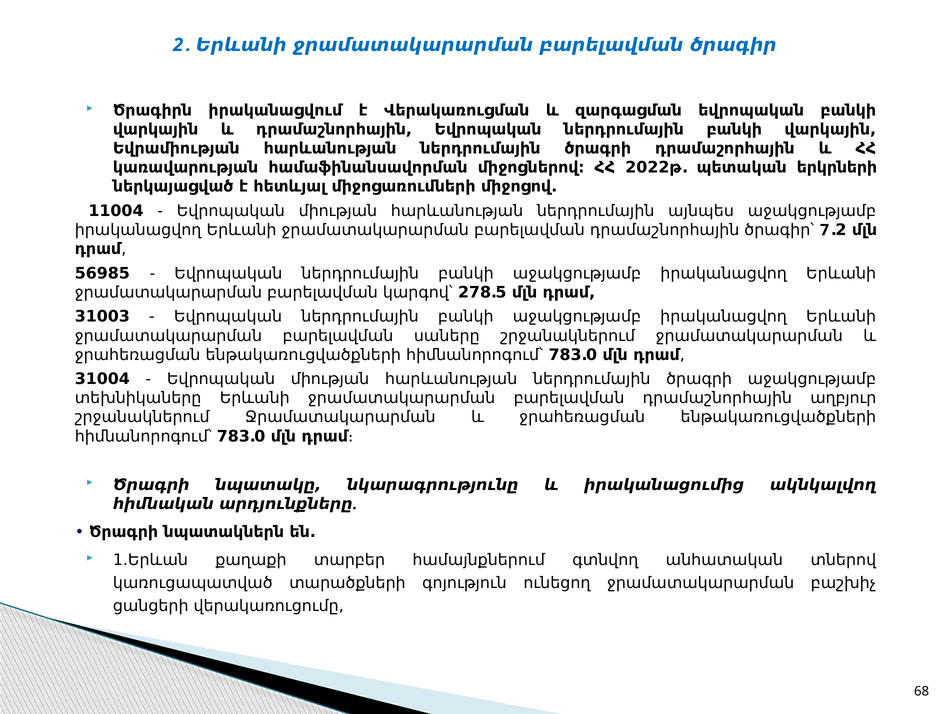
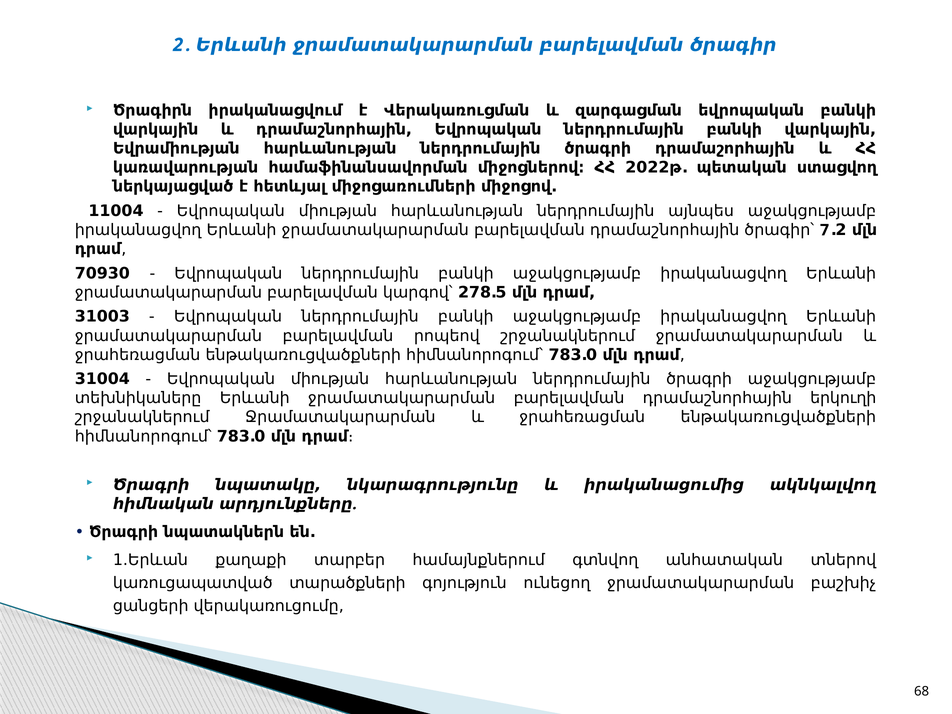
երկրների: երկրների -> ստացվող (837, 168)
56985: 56985 -> 70930 (102, 273)
սաները: սաները -> րոպեով (447, 336)
աղբյուր: աղբյուր -> երկուղի (843, 398)
